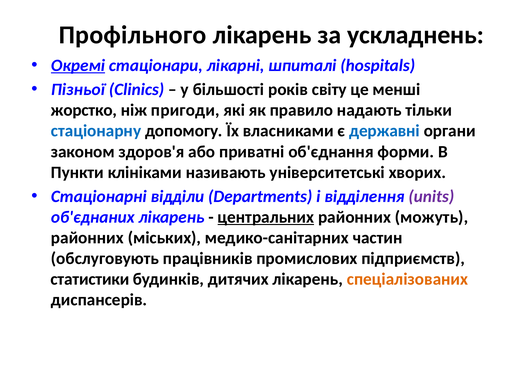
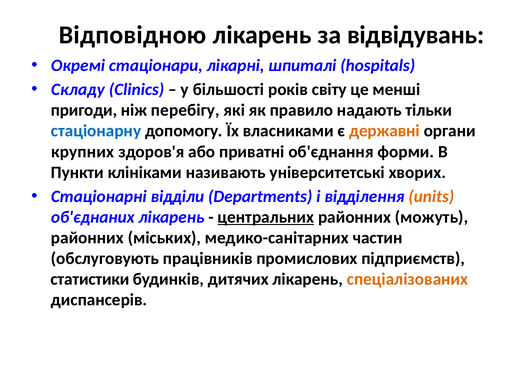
Профільного: Профільного -> Відповідною (133, 35)
ускладнень: ускладнень -> відвідувань (416, 35)
Окремі underline: present -> none (78, 65)
Пізньої: Пізньої -> Складу (78, 90)
жорстко: жорстко -> пригоди (84, 110)
пригоди: пригоди -> перебігу (185, 110)
державні colour: blue -> orange (384, 131)
законом: законом -> крупних (83, 152)
units colour: purple -> orange (431, 196)
